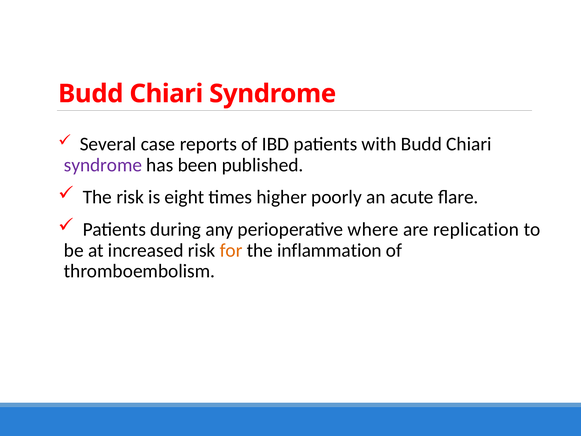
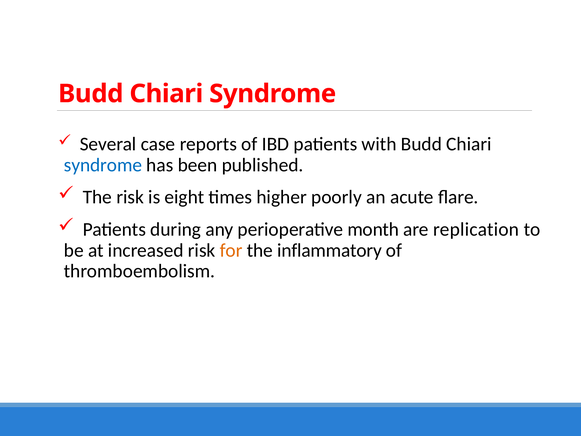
syndrome colour: purple -> blue (103, 165)
where: where -> month (373, 229)
inflammation: inflammation -> inflammatory (330, 250)
